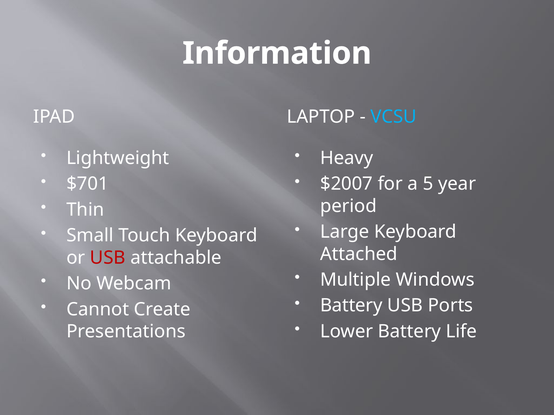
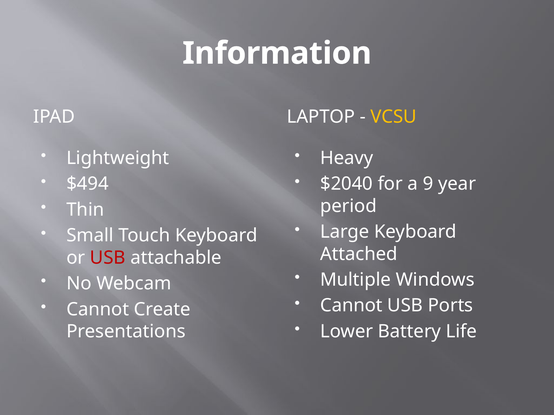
VCSU colour: light blue -> yellow (394, 117)
$701: $701 -> $494 (88, 184)
$2007: $2007 -> $2040 (347, 184)
5: 5 -> 9 (428, 184)
Battery: Battery -> Cannot (351, 306)
